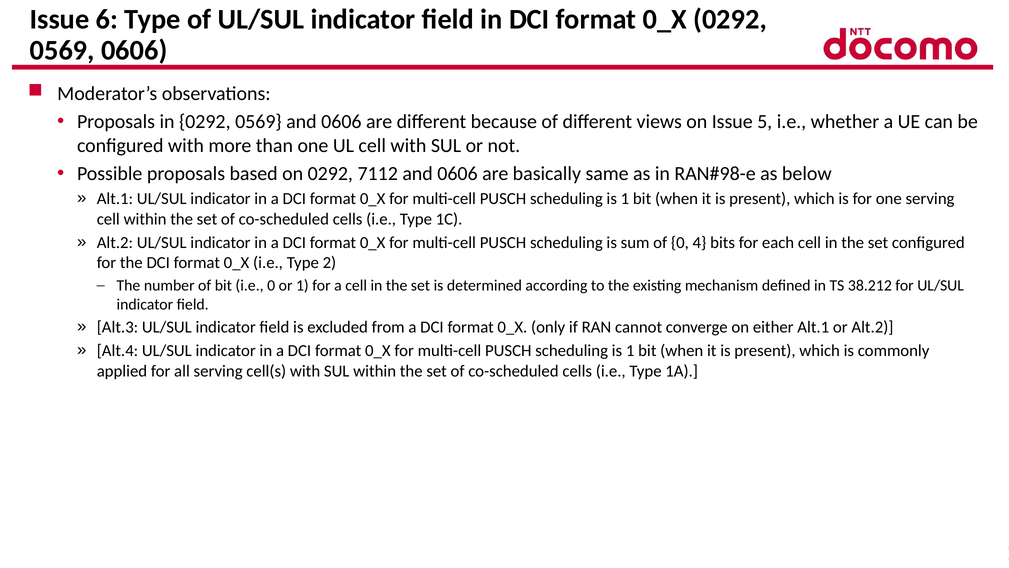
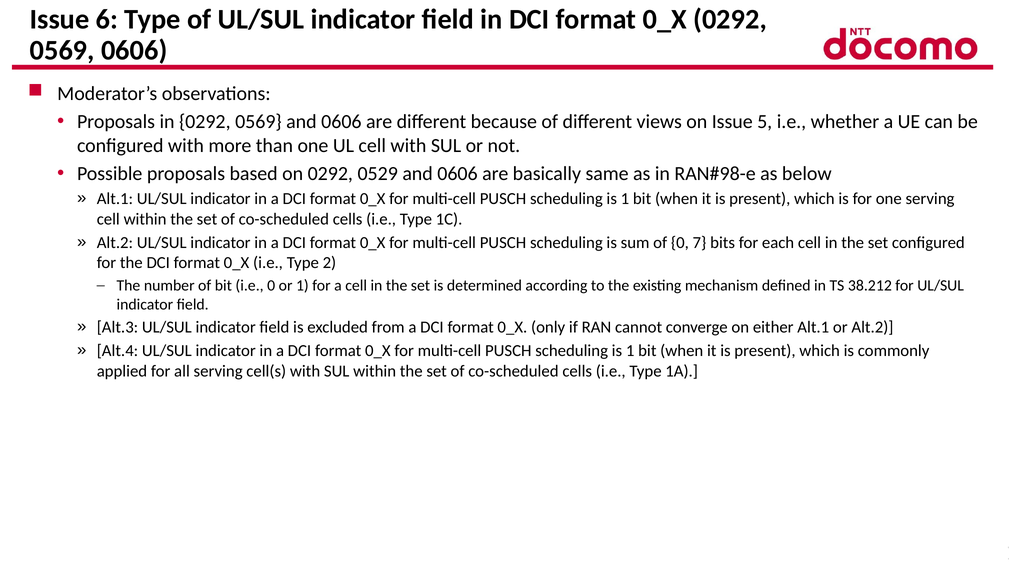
7112: 7112 -> 0529 (378, 173)
4: 4 -> 7 (699, 242)
